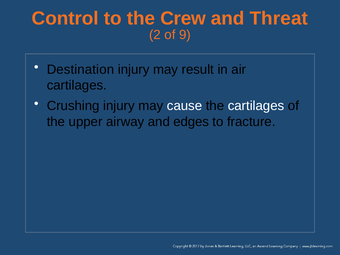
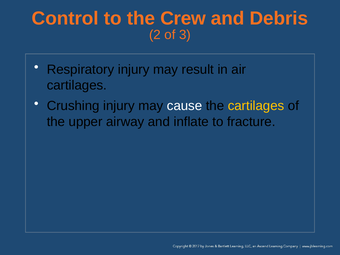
Threat: Threat -> Debris (279, 18)
9: 9 -> 3 (185, 35)
Destination: Destination -> Respiratory (80, 69)
cartilages colour: white -> yellow (256, 106)
edges: edges -> inflate (191, 122)
